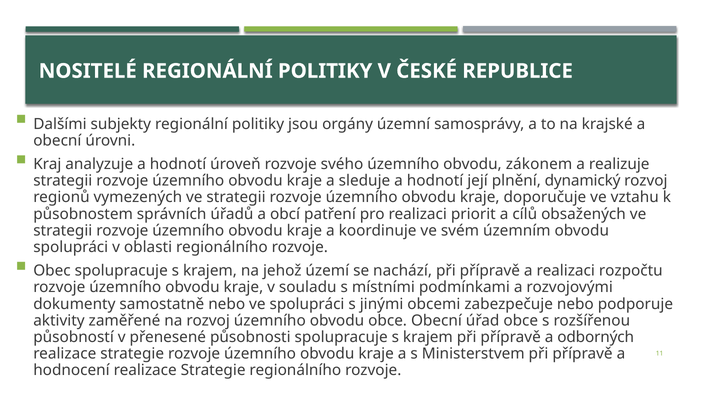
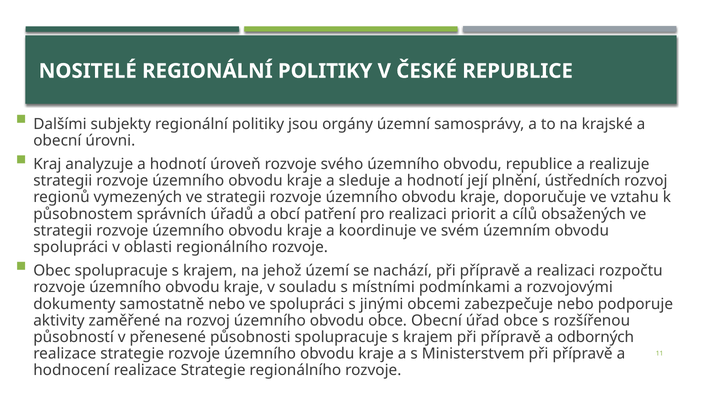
obvodu zákonem: zákonem -> republice (539, 164)
dynamický: dynamický -> ústředních (583, 181)
